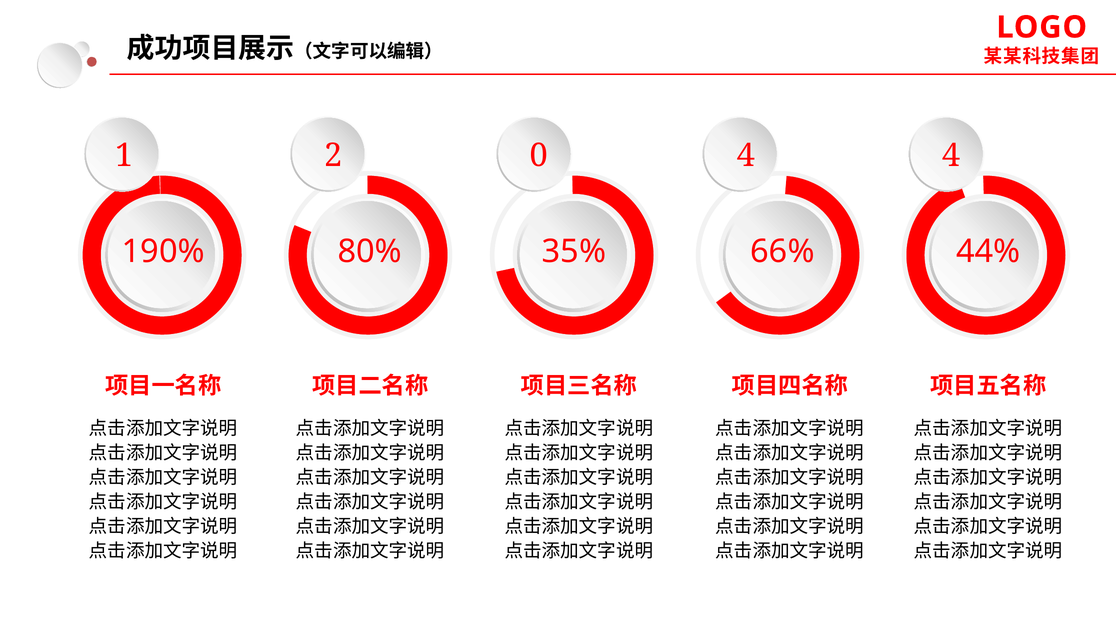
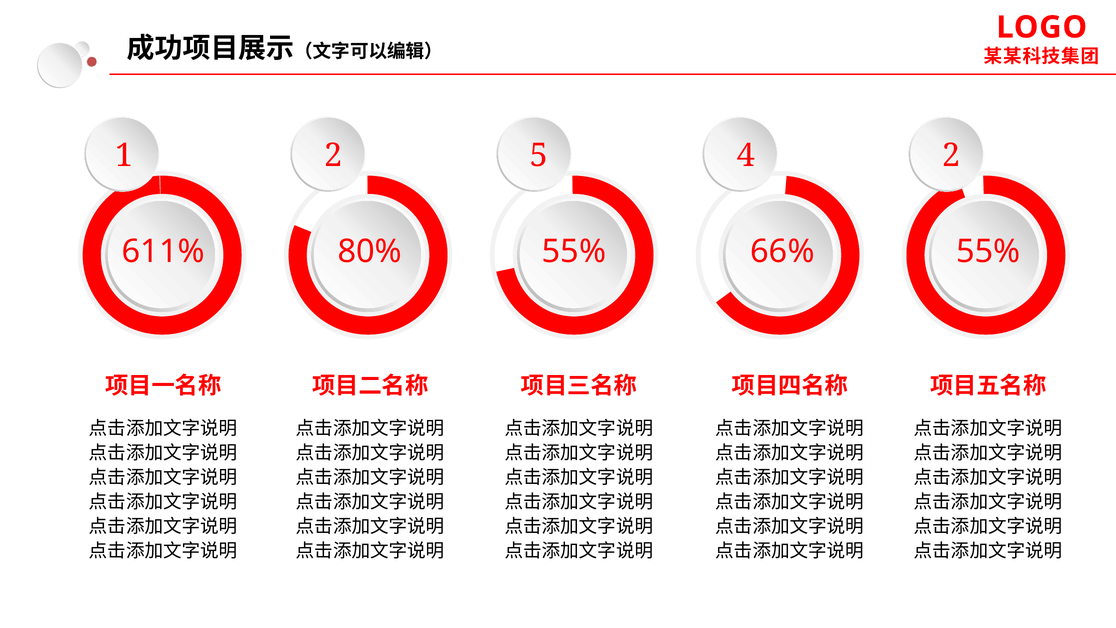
0: 0 -> 5 (539, 155)
4 4: 4 -> 2 (951, 155)
190%: 190% -> 611% (163, 252)
80% 35%: 35% -> 55% (574, 252)
66% 44%: 44% -> 55% (988, 252)
